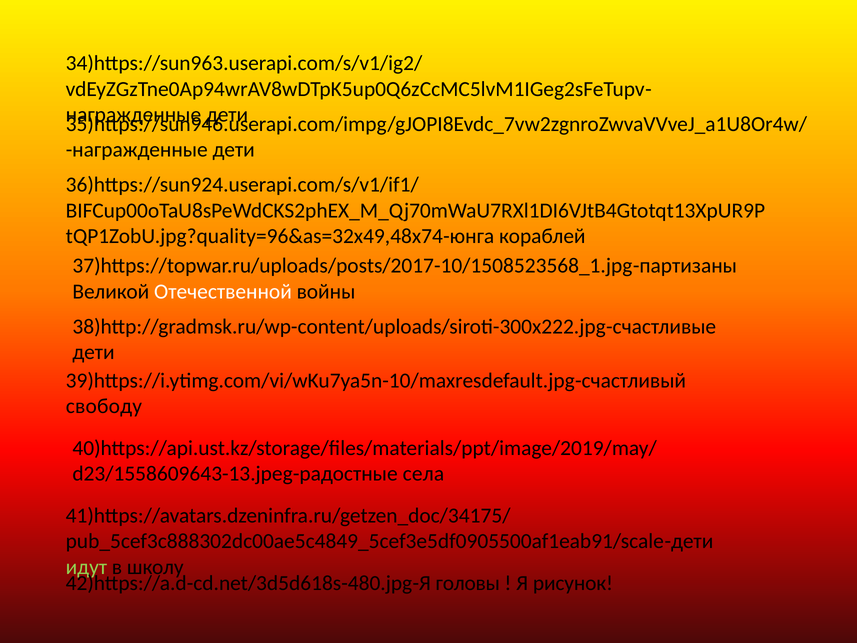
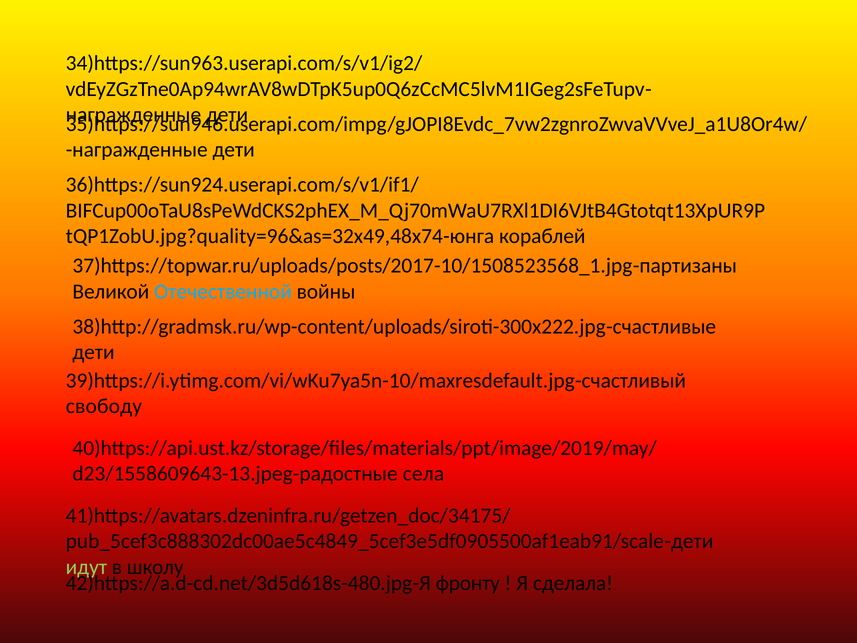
Отечественной colour: white -> light blue (223, 291)
головы: головы -> фронту (468, 583)
рисунок: рисунок -> сделала (573, 583)
